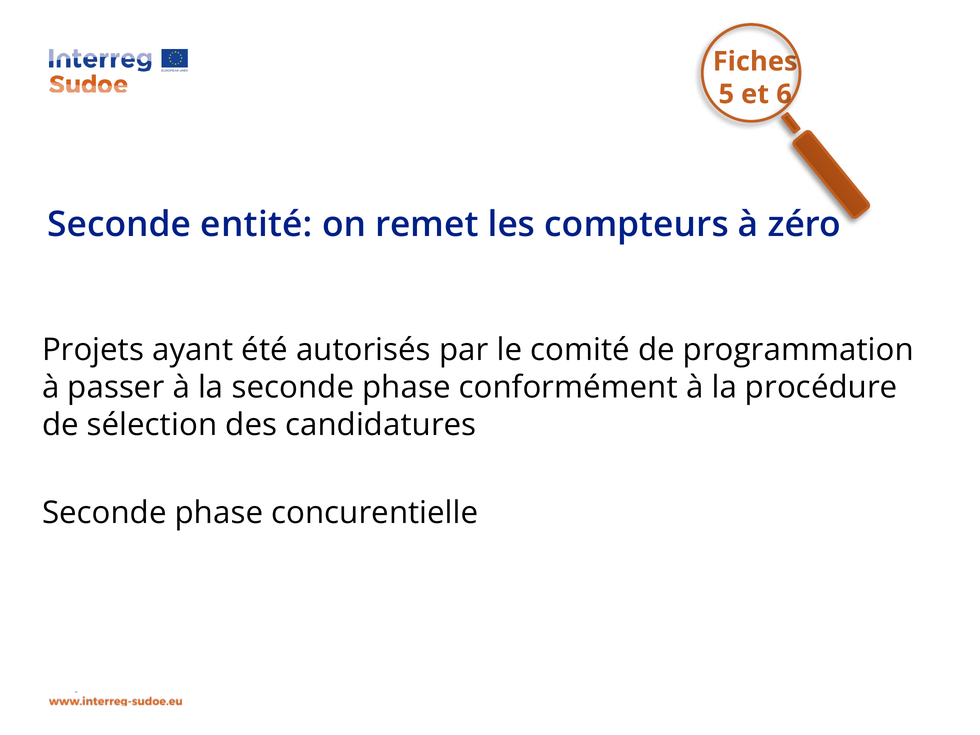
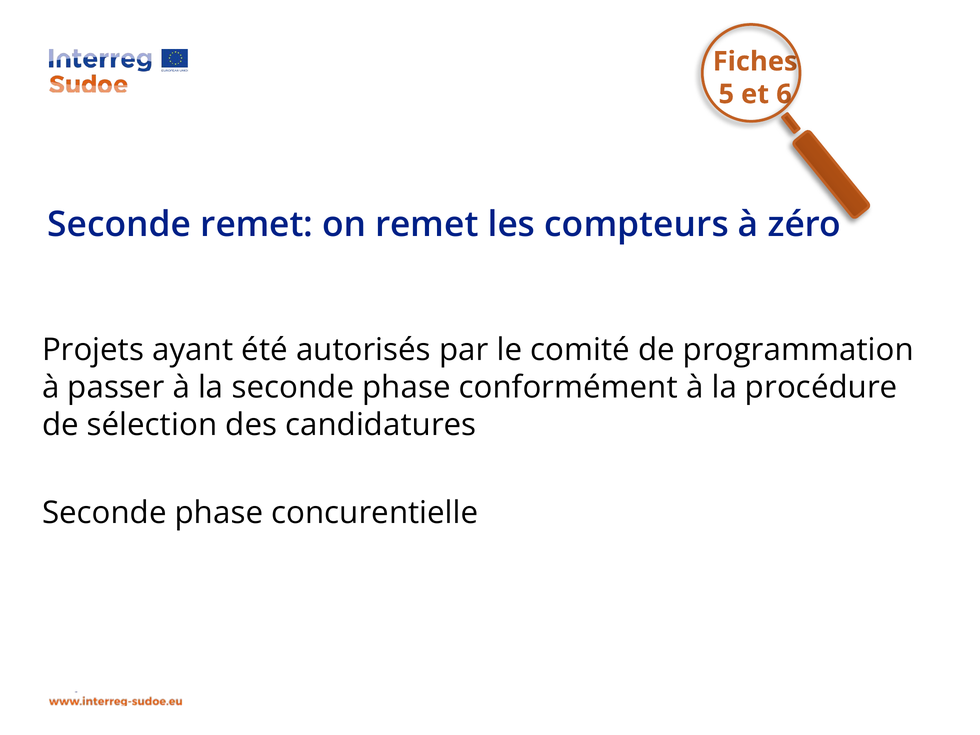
Seconde entité: entité -> remet (257, 225)
